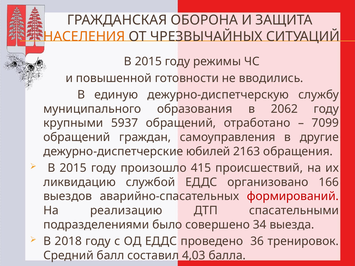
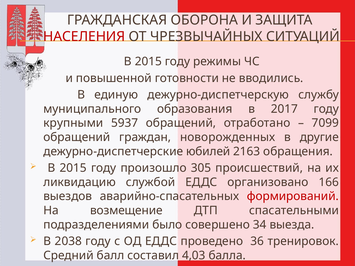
НАСЕЛЕНИЯ colour: orange -> red (84, 37)
2062: 2062 -> 2017 (284, 109)
самоуправления: самоуправления -> новорожденных (228, 137)
415: 415 -> 305 (201, 168)
реализацию: реализацию -> возмещение (126, 211)
2018: 2018 -> 2038 (68, 241)
